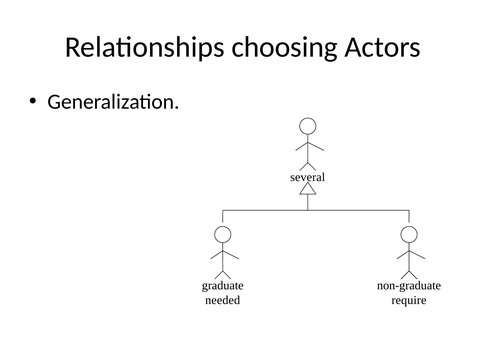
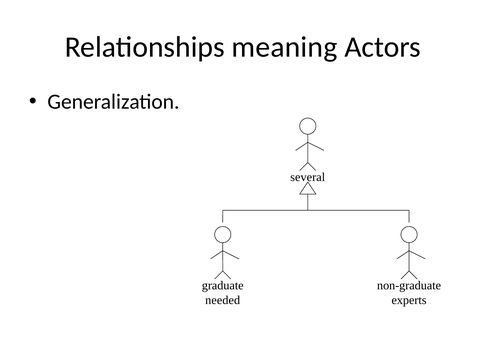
choosing: choosing -> meaning (284, 47)
require: require -> experts (409, 300)
